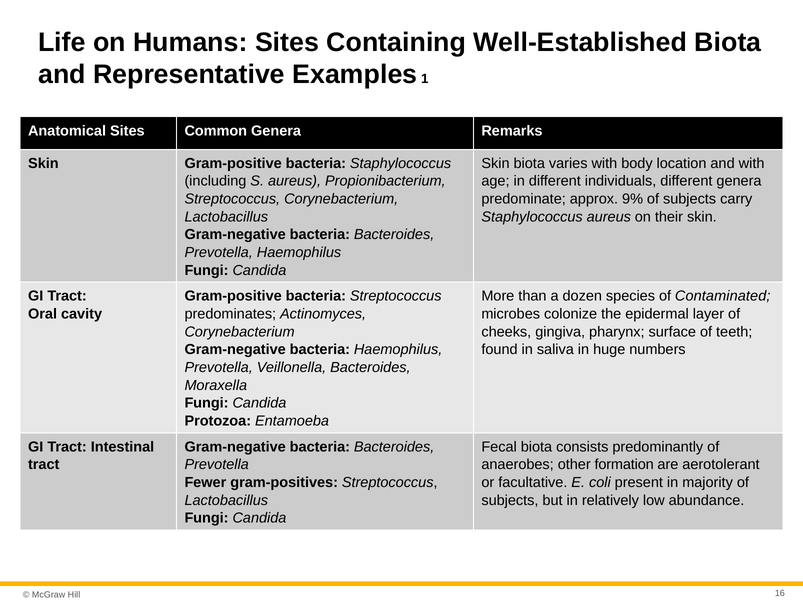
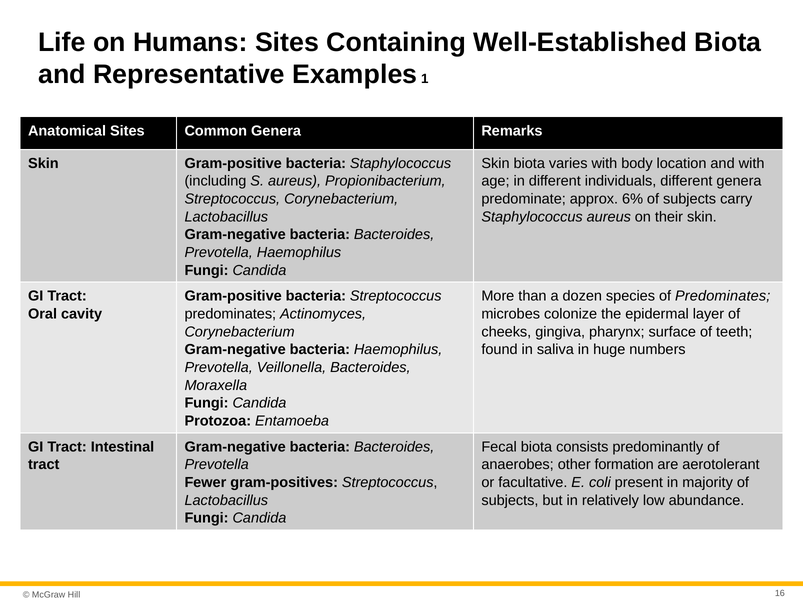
9%: 9% -> 6% (633, 199)
of Contaminated: Contaminated -> Predominates (723, 296)
